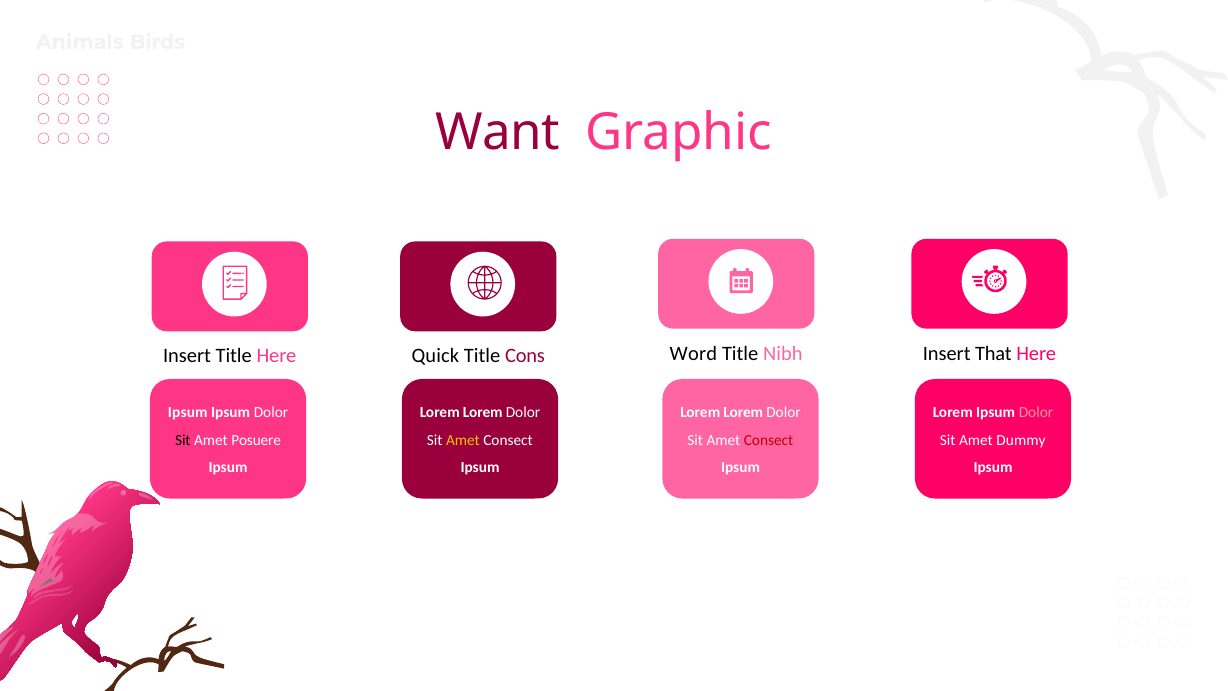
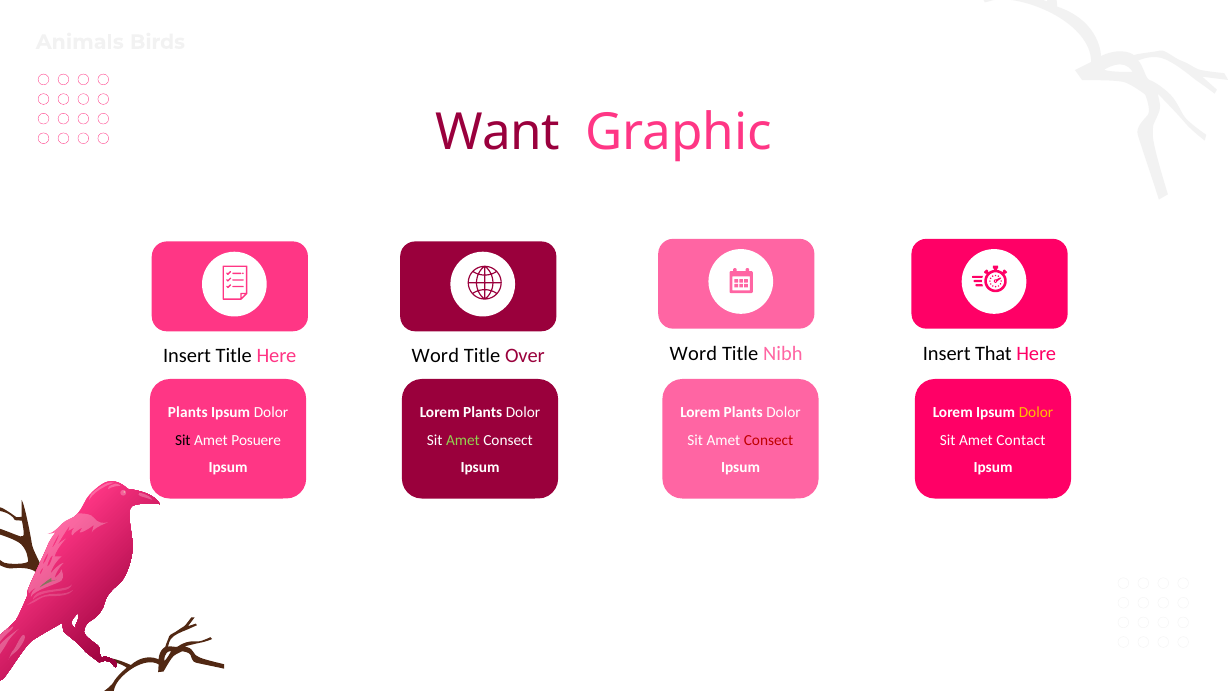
Quick: Quick -> Word (435, 356)
Cons: Cons -> Over (525, 356)
Ipsum: Ipsum -> Plants (188, 412)
Lorem: Lorem -> Plants (483, 412)
Lorem: Lorem -> Plants (743, 412)
Dolor colour: pink -> yellow (1036, 412)
Amet colour: yellow -> light green (463, 440)
Dummy: Dummy -> Contact (1021, 440)
